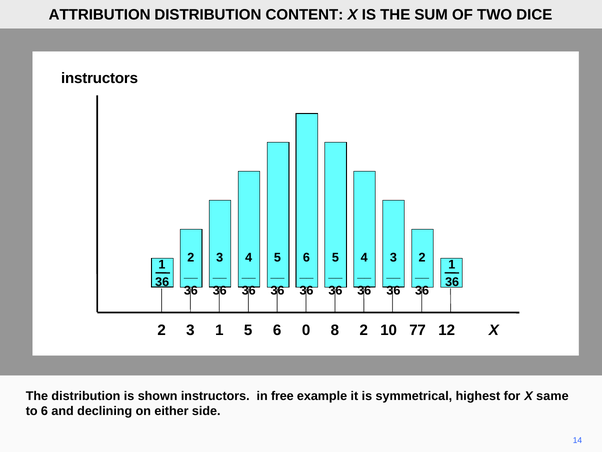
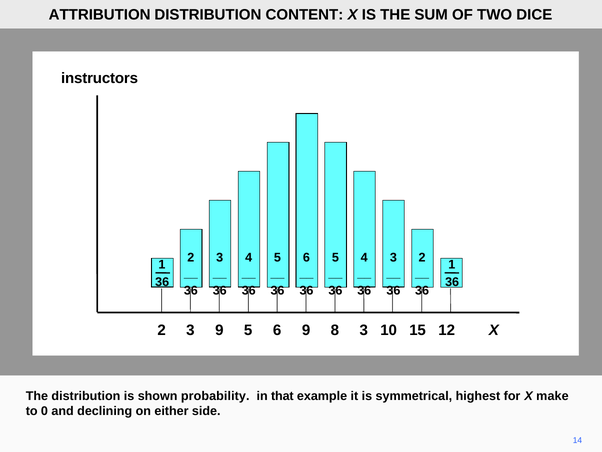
3 1: 1 -> 9 (219, 330)
6 0: 0 -> 9 (306, 330)
8 2: 2 -> 3 (364, 330)
77: 77 -> 15 (418, 330)
shown instructors: instructors -> probability (215, 396)
free: free -> that (282, 396)
same: same -> make (552, 396)
to 6: 6 -> 0 (44, 411)
